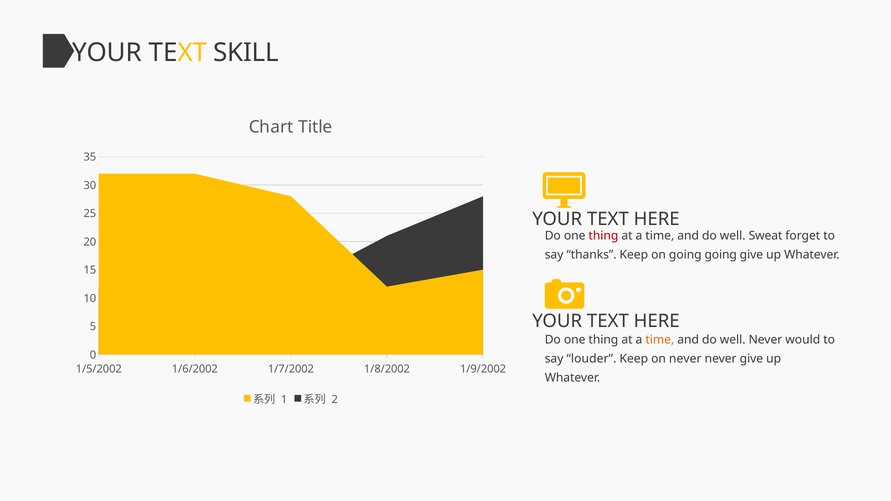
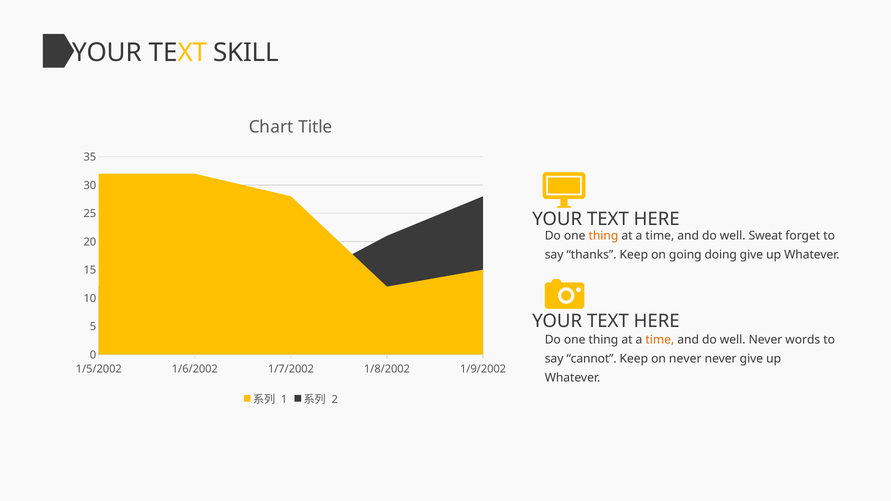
thing colour: red -> orange (603, 236)
going going: going -> doing (721, 255)
would: would -> words (803, 340)
louder: louder -> cannot (592, 359)
